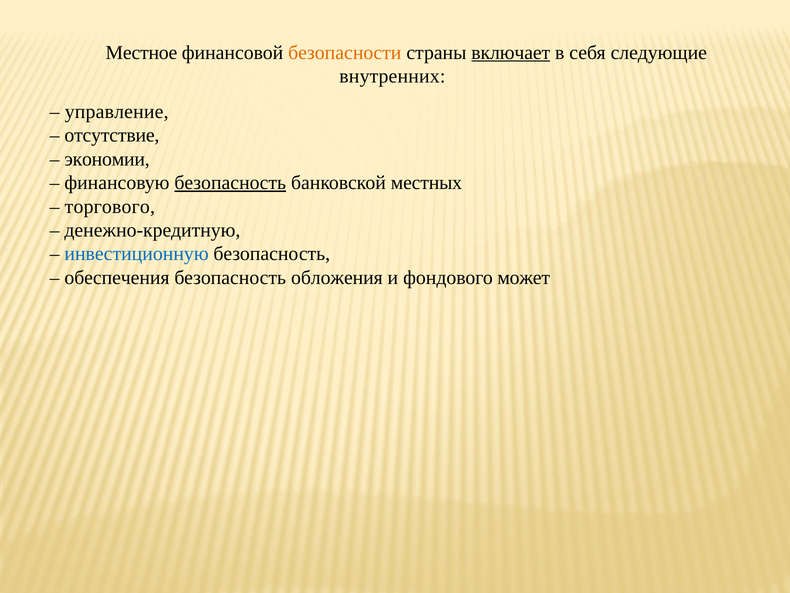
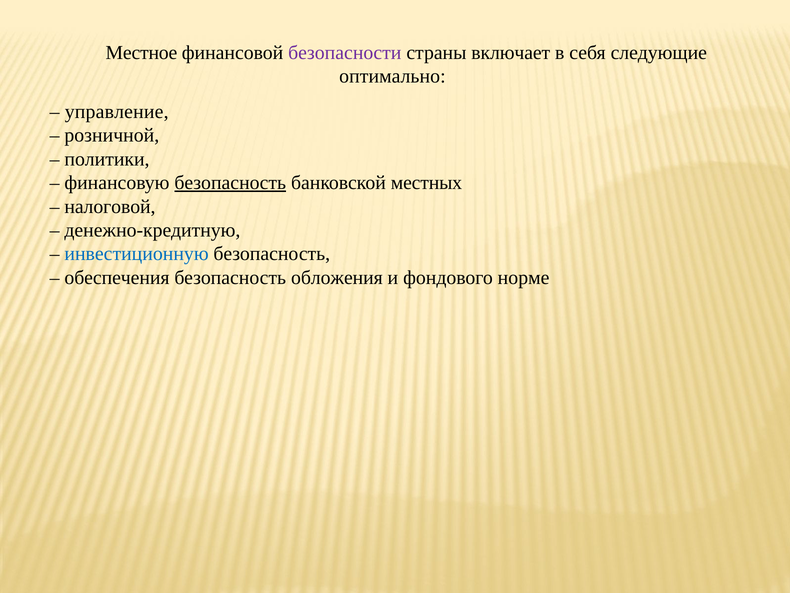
безопасности colour: orange -> purple (345, 52)
включает underline: present -> none (511, 52)
внутренних: внутренних -> оптимально (392, 76)
отсутствие: отсутствие -> розничной (112, 135)
экономии: экономии -> политики (107, 159)
торгового: торгового -> налоговой (110, 206)
может: может -> норме (524, 277)
